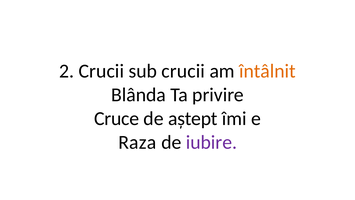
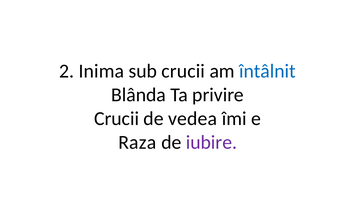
2 Crucii: Crucii -> Inima (101, 71)
întâlnit colour: orange -> blue (267, 71)
Cruce: Cruce -> Crucii (117, 118)
aștept: aștept -> vedea (193, 118)
